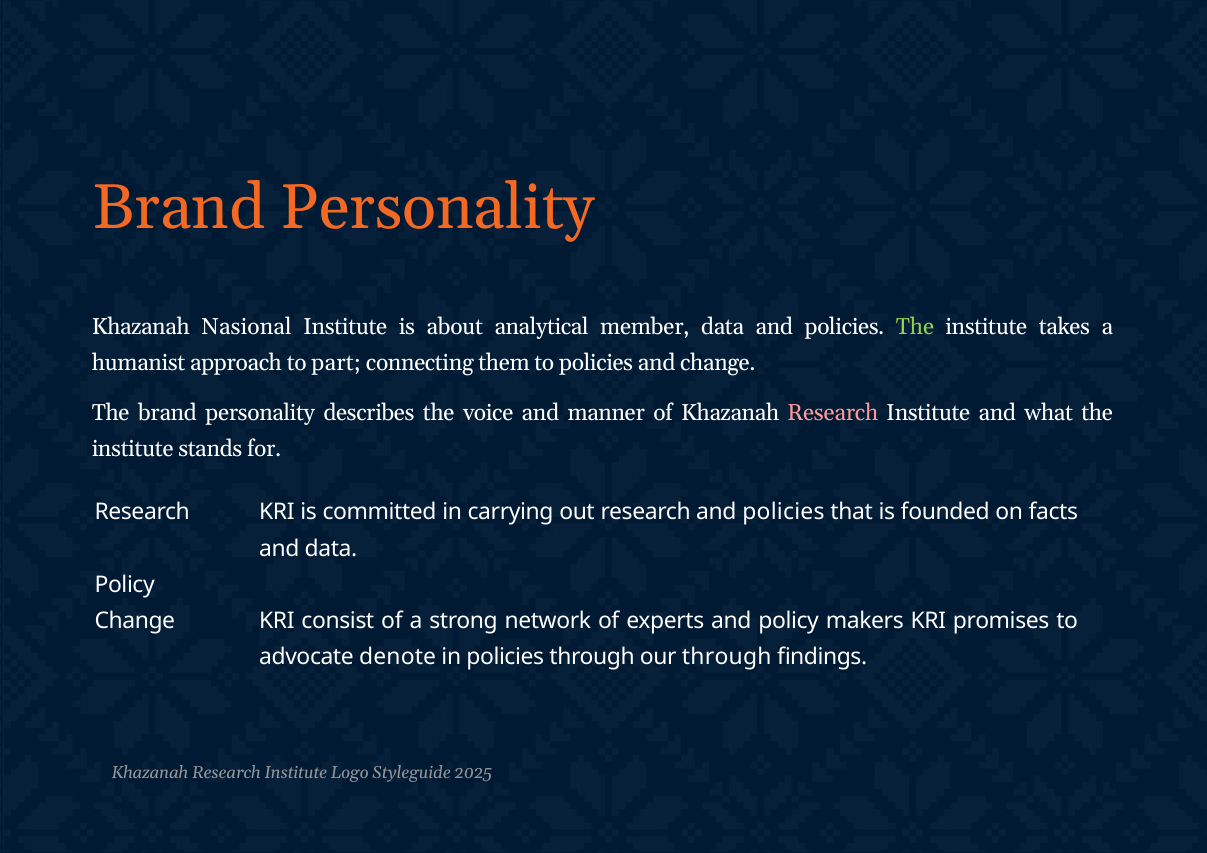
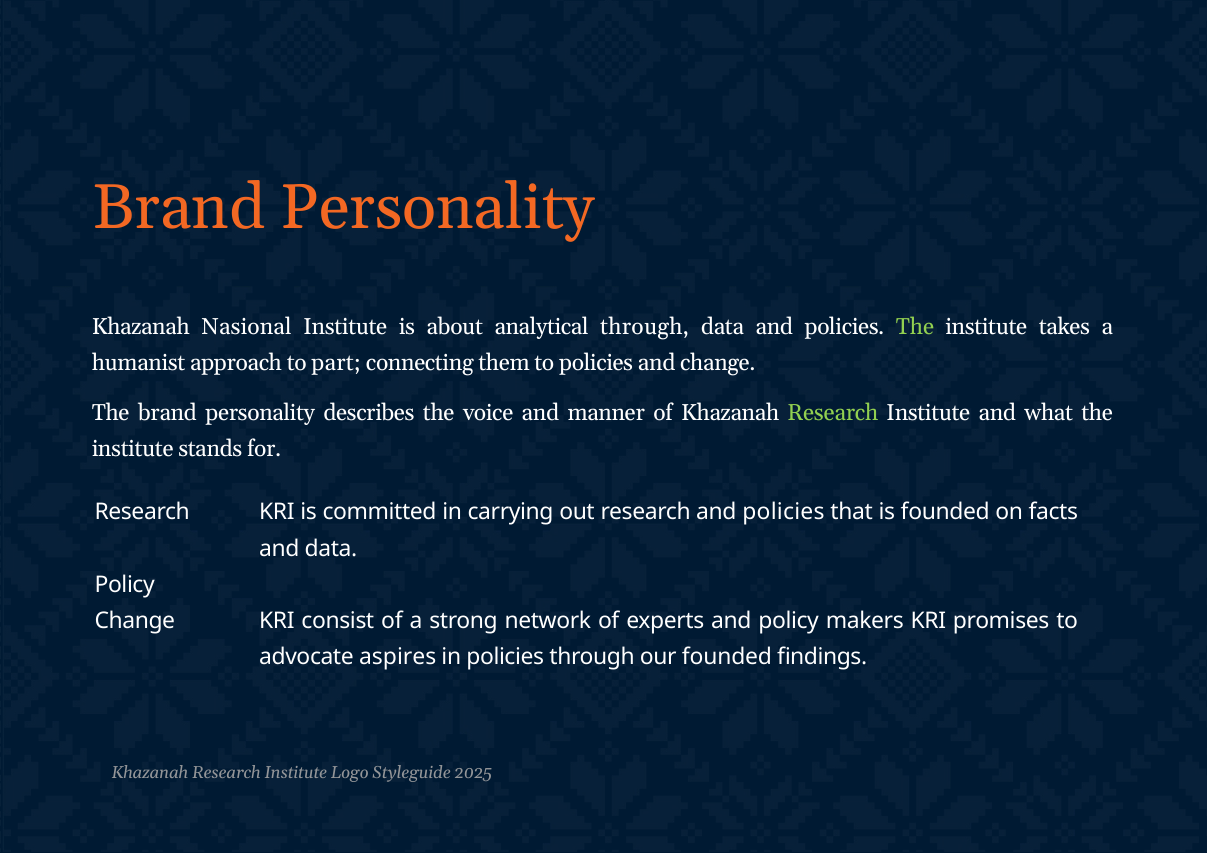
analytical member: member -> through (645, 326)
Research colour: pink -> light green (833, 413)
denote: denote -> aspires (398, 657)
our through: through -> founded (727, 657)
